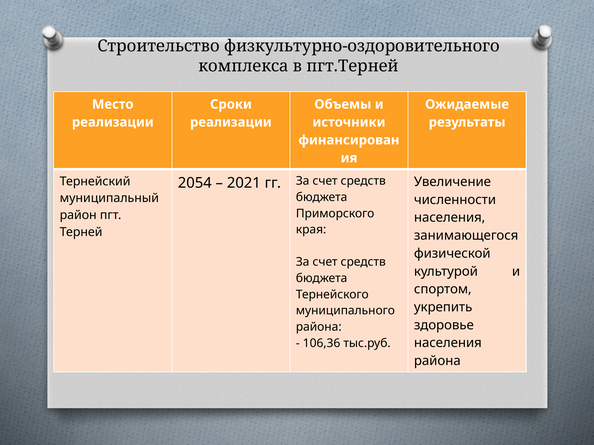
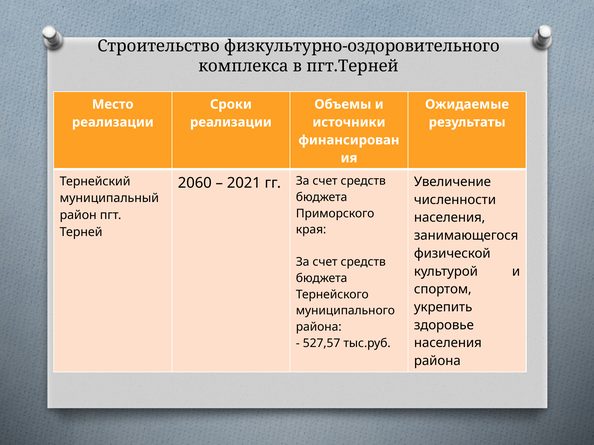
2054: 2054 -> 2060 (195, 183)
106,36: 106,36 -> 527,57 (322, 343)
